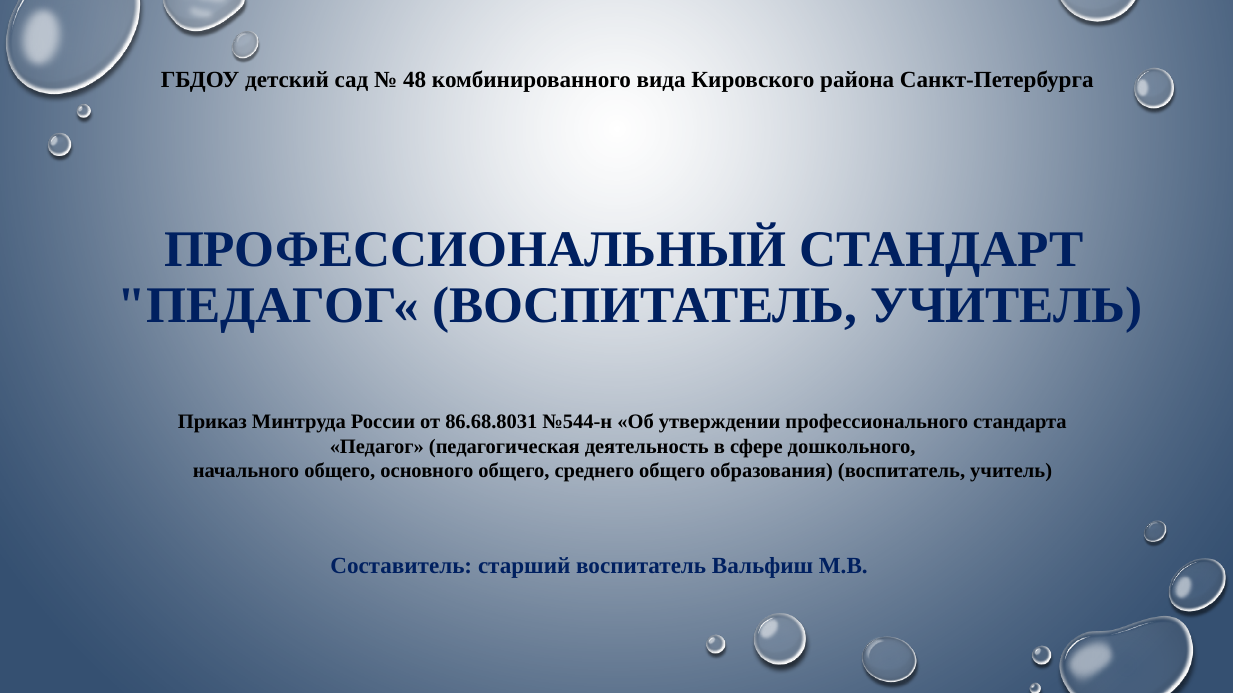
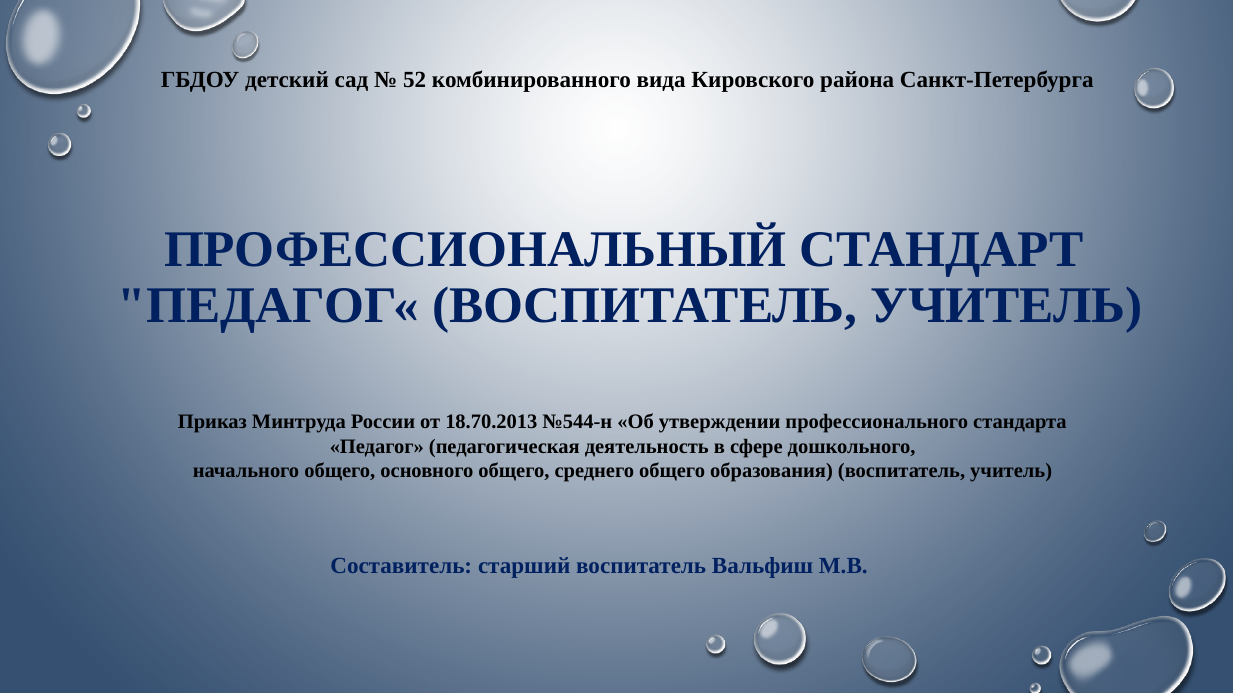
48: 48 -> 52 (415, 80)
86.68.8031: 86.68.8031 -> 18.70.2013 (491, 422)
